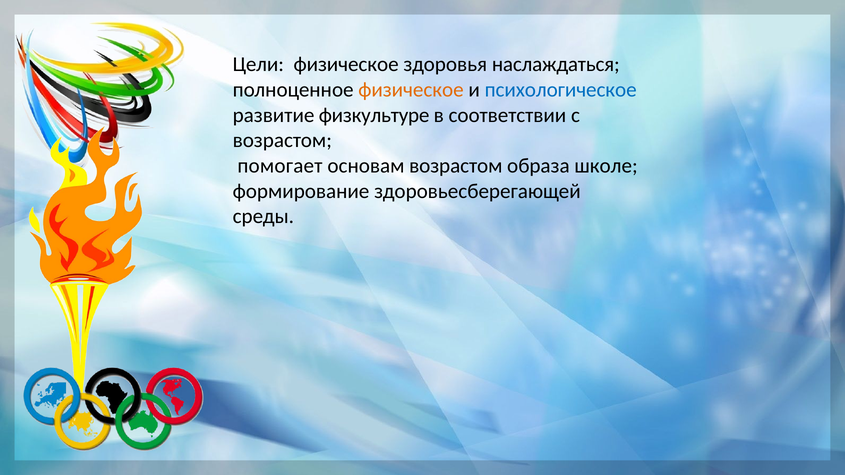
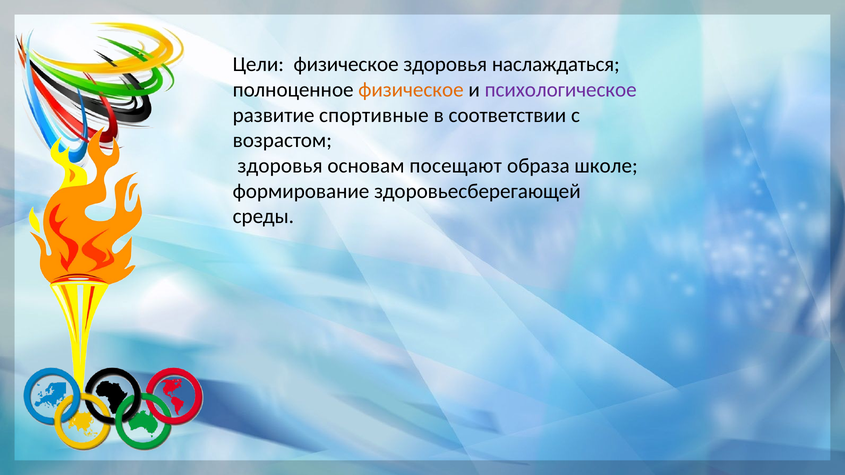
психологическое colour: blue -> purple (561, 90)
физкультуре: физкультуре -> спортивные (374, 115)
помогает: помогает -> здоровья (280, 166)
основам возрастом: возрастом -> посещают (456, 166)
